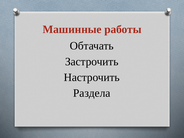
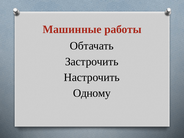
Раздела: Раздела -> Одному (92, 93)
